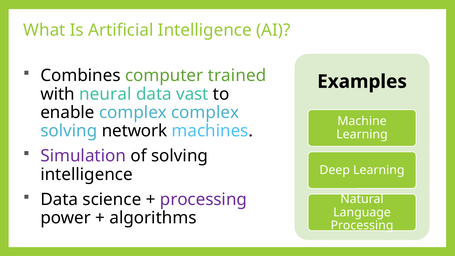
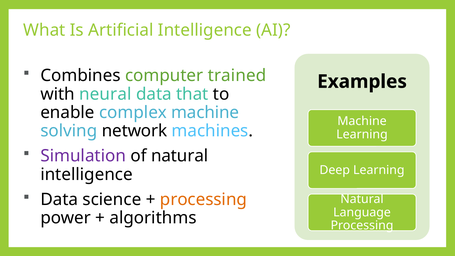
vast: vast -> that (192, 94)
complex complex: complex -> machine (205, 112)
of solving: solving -> natural (180, 156)
processing colour: purple -> orange (203, 199)
